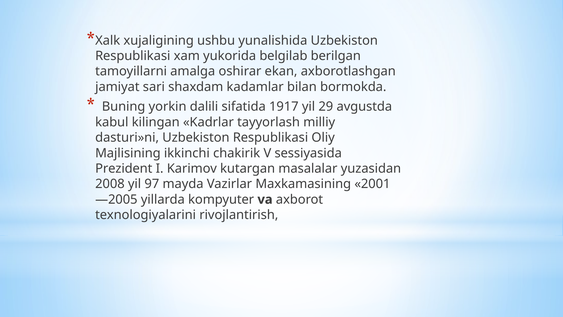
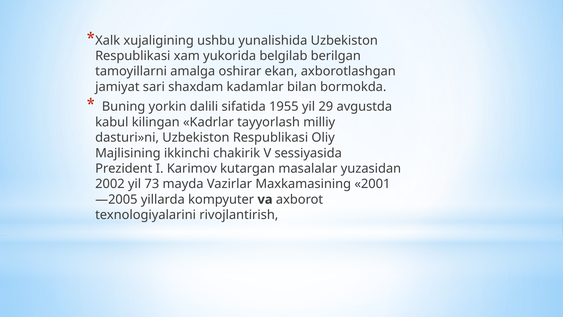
1917: 1917 -> 1955 (284, 107)
2008: 2008 -> 2002 (110, 184)
97: 97 -> 73 (152, 184)
